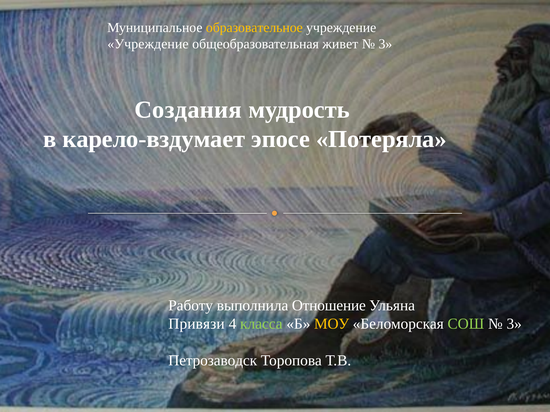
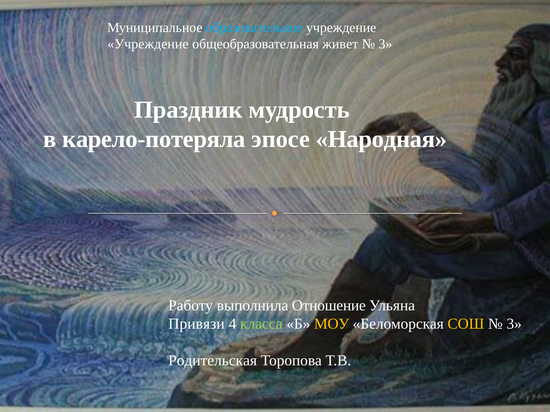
образовательное colour: yellow -> light blue (254, 28)
Создания: Создания -> Праздник (188, 110)
карело-вздумает: карело-вздумает -> карело-потеряла (154, 139)
Потеряла: Потеряла -> Народная (381, 139)
СОШ colour: light green -> yellow (466, 324)
Петрозаводск: Петрозаводск -> Родительская (213, 361)
